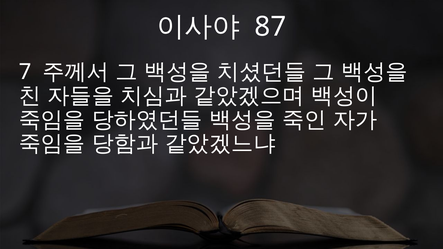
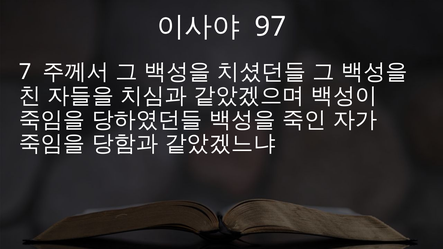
87: 87 -> 97 (270, 27)
